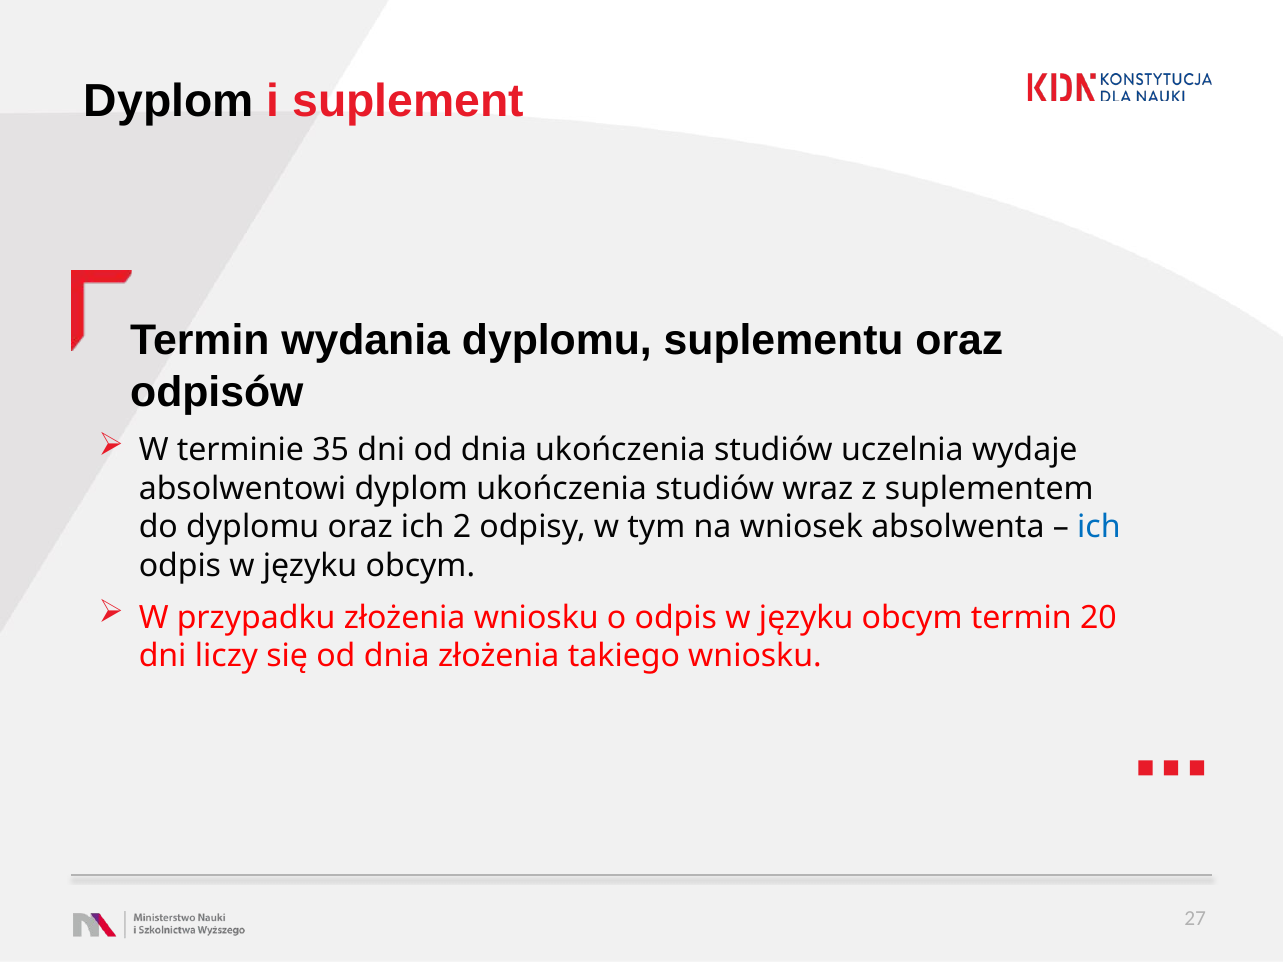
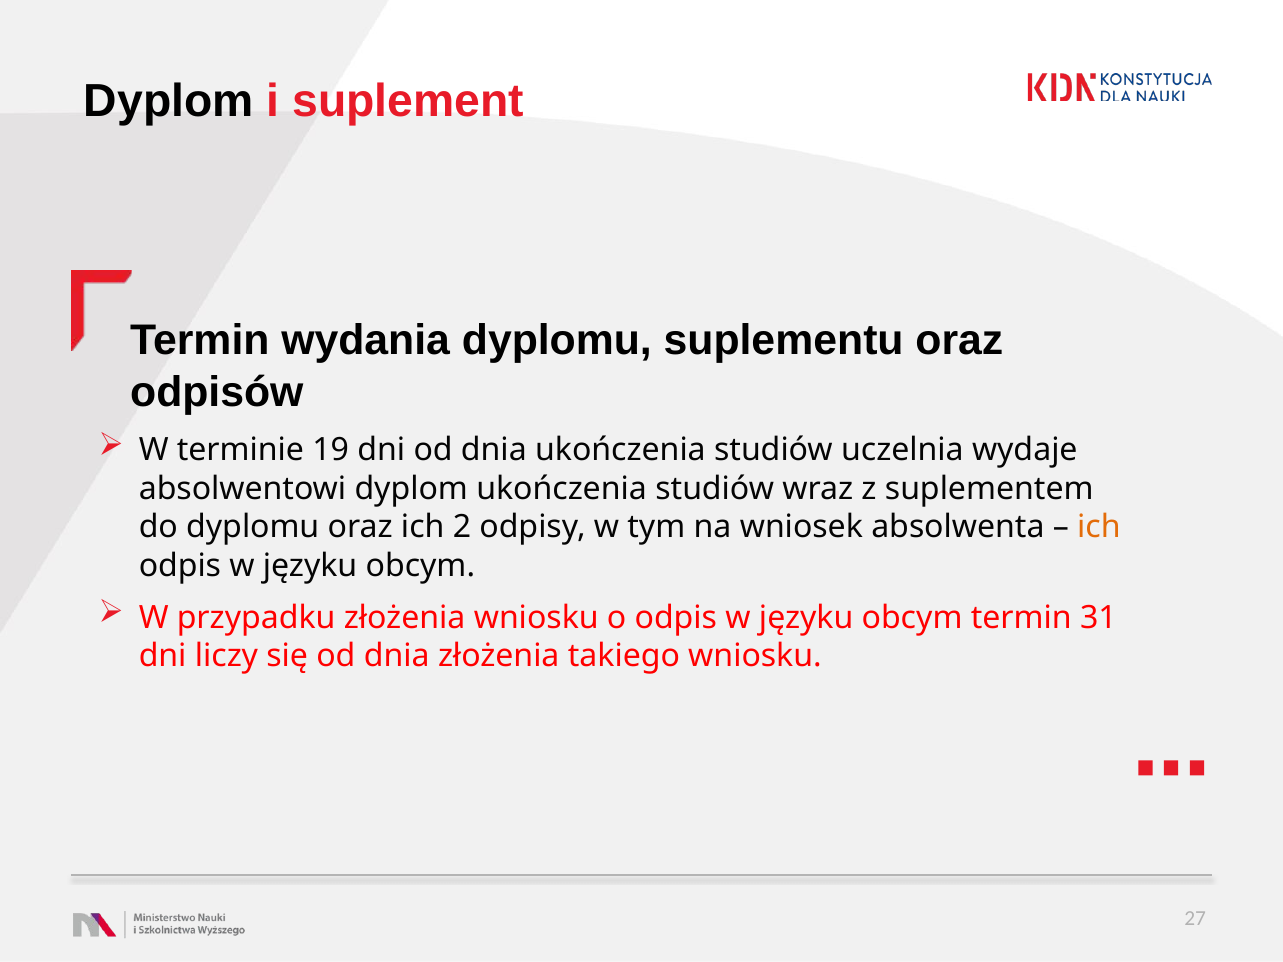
35: 35 -> 19 (331, 450)
ich colour: blue -> orange (1099, 527)
20: 20 -> 31 (1098, 618)
